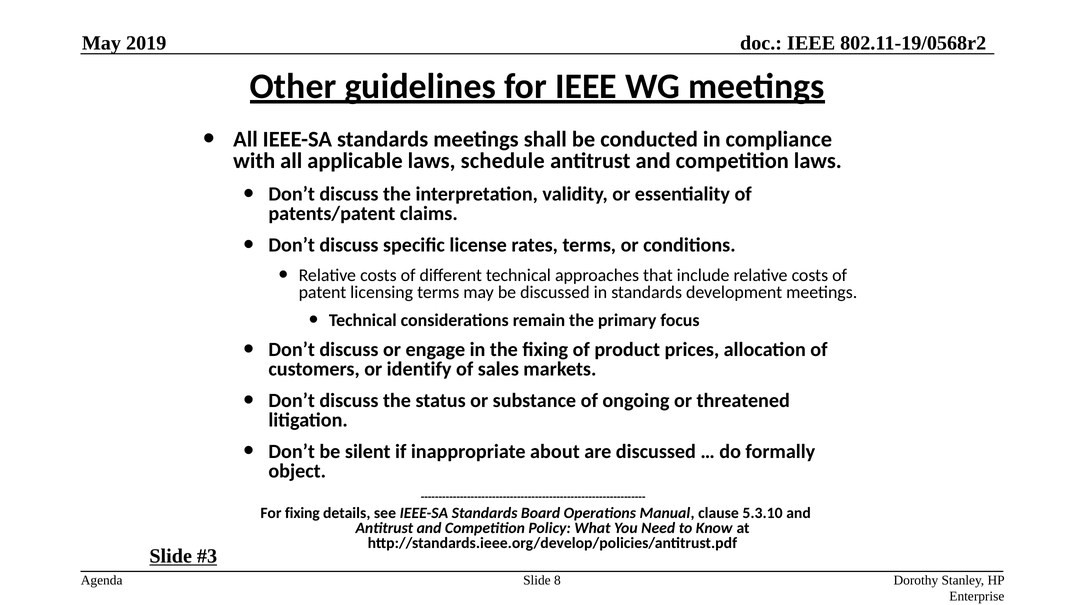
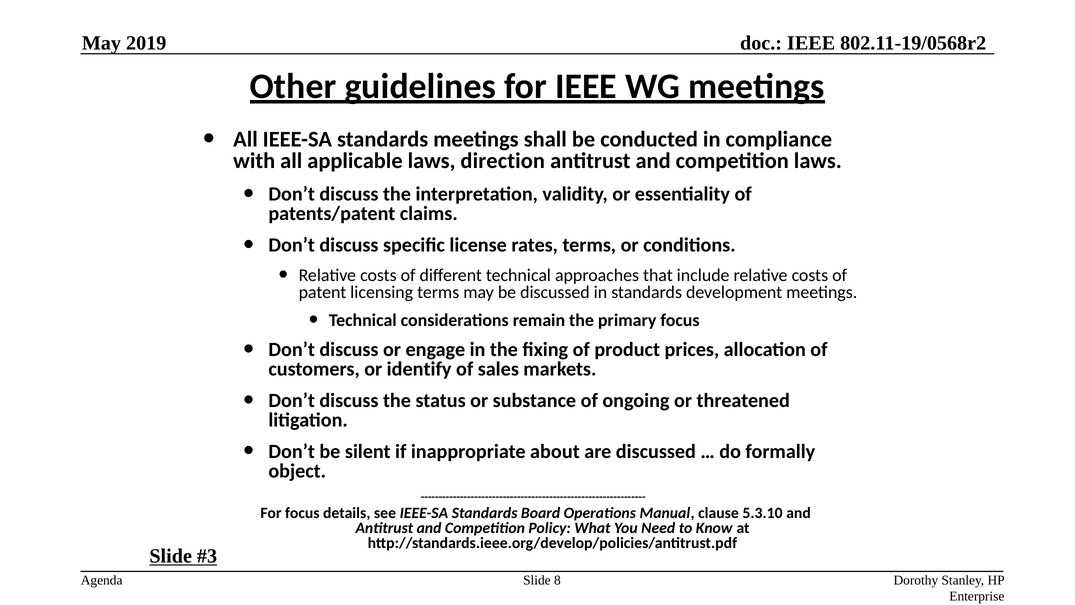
schedule: schedule -> direction (503, 161)
For fixing: fixing -> focus (302, 513)
